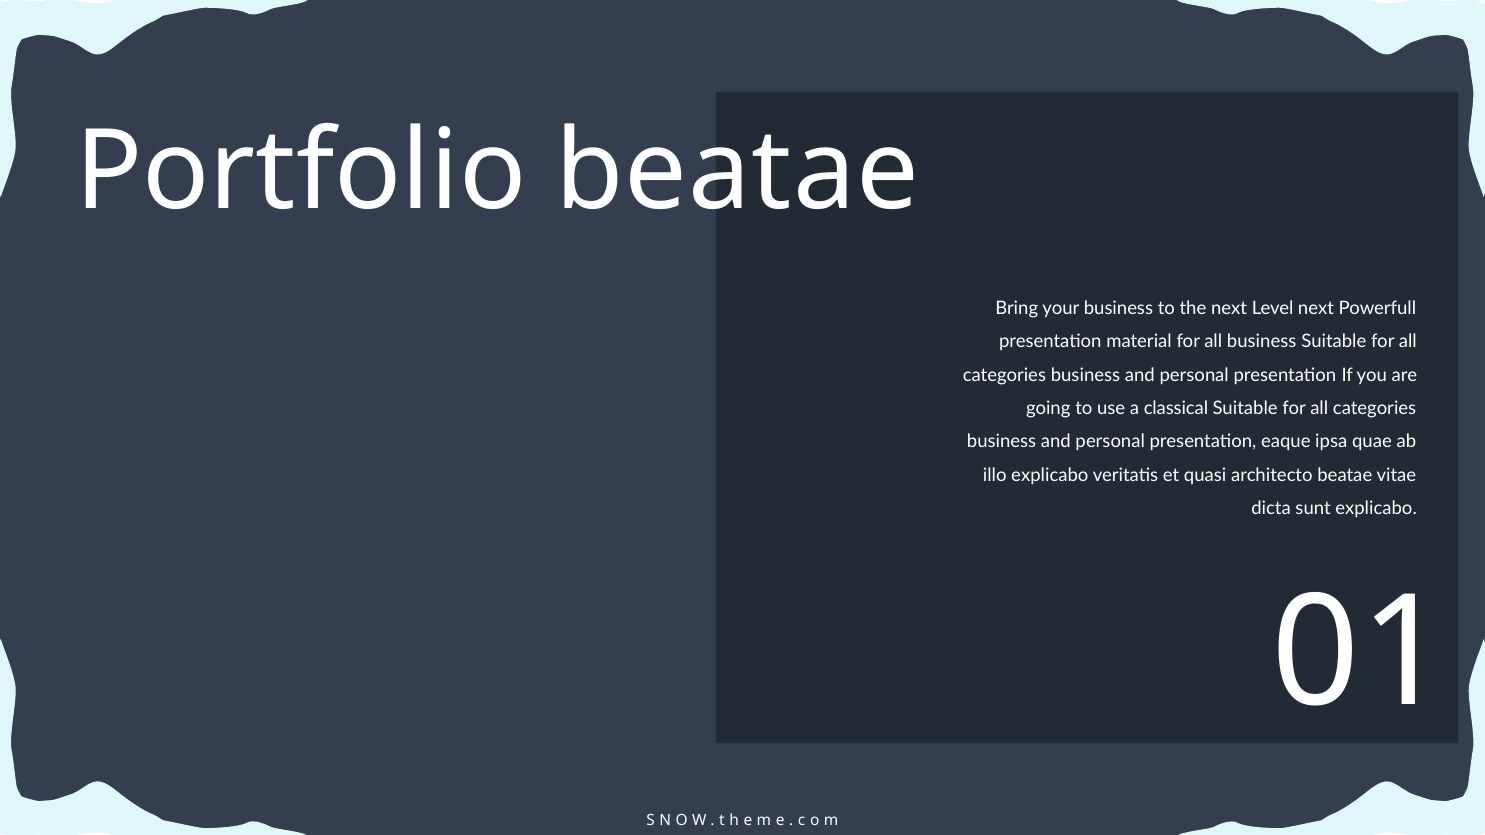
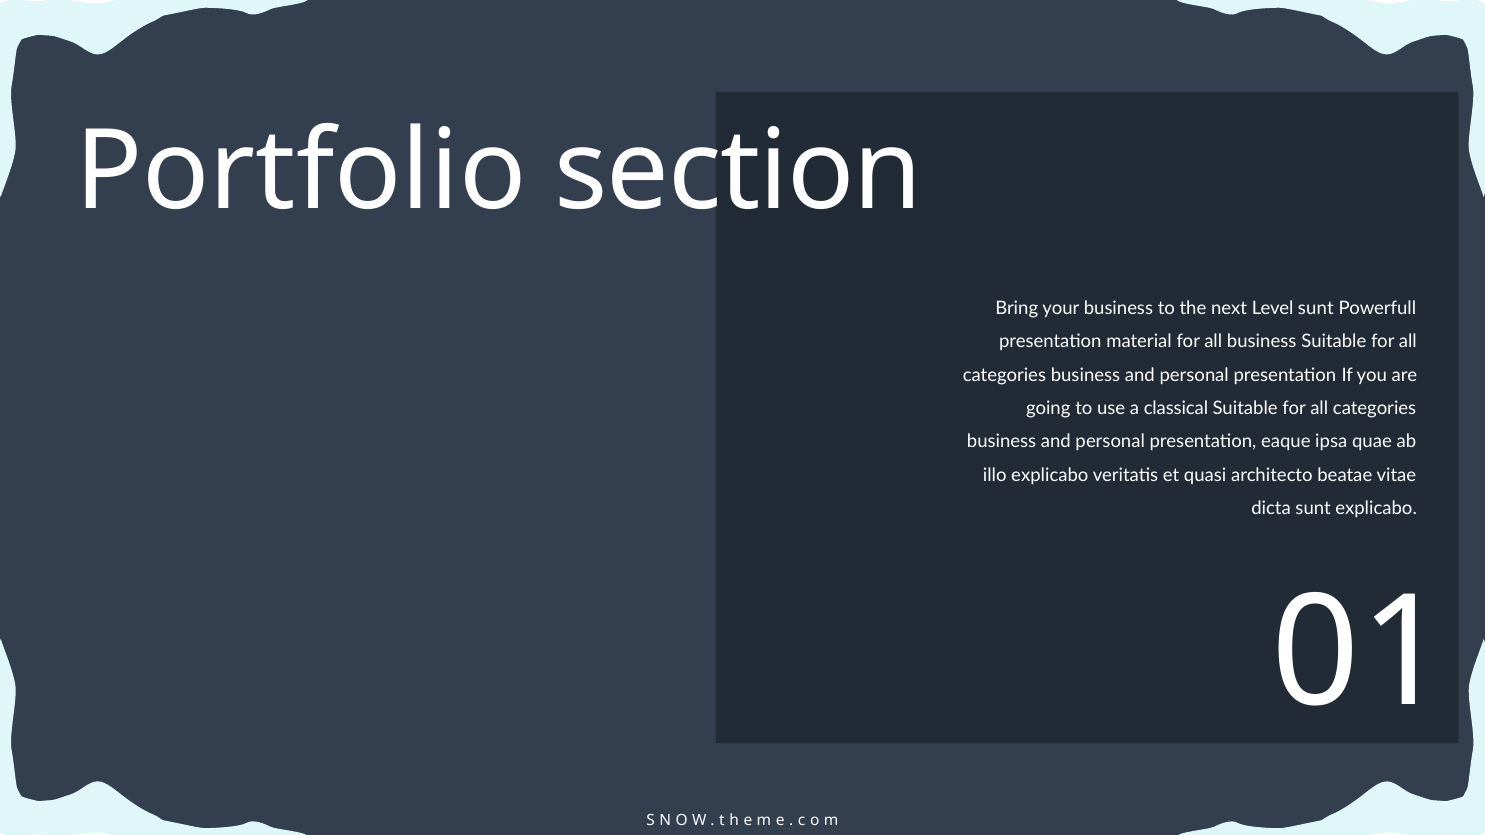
Portfolio beatae: beatae -> section (738, 172)
Level next: next -> sunt (1316, 308)
